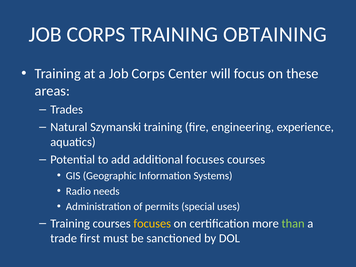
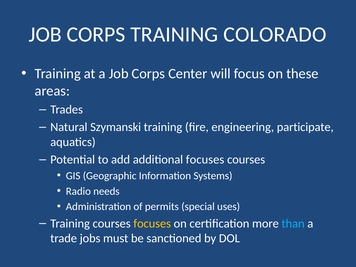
OBTAINING: OBTAINING -> COLORADO (275, 34)
experience: experience -> participate (305, 127)
than colour: light green -> light blue (293, 223)
first: first -> jobs (90, 238)
